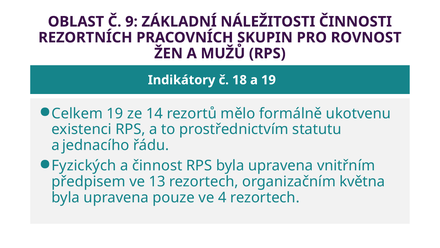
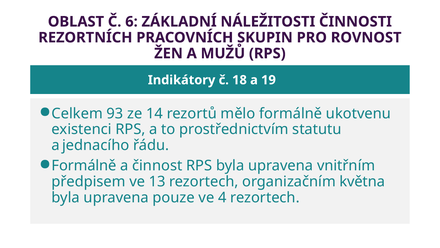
9: 9 -> 6 (131, 22)
Celkem 19: 19 -> 93 (115, 113)
Fyzických: Fyzických -> Formálně (84, 165)
